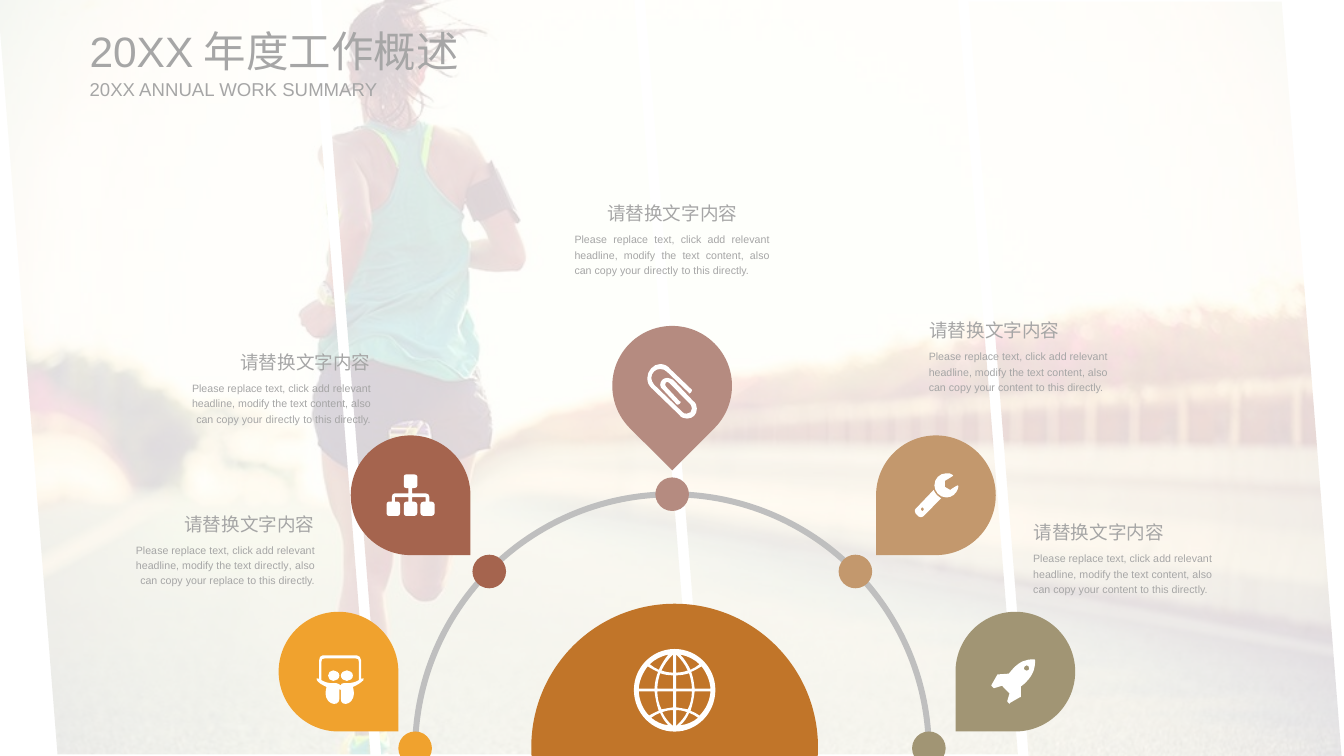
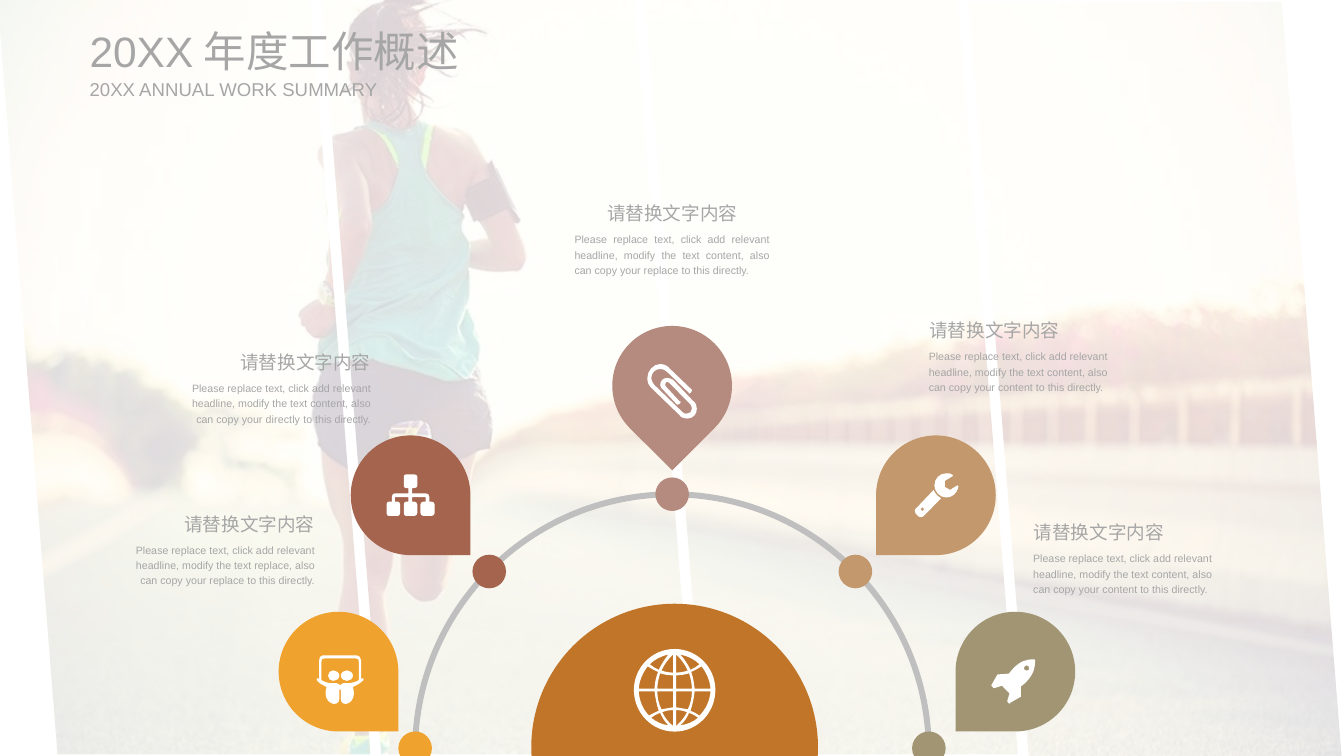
directly: directly -> replace (661, 271)
text directly: directly -> replace (273, 566)
